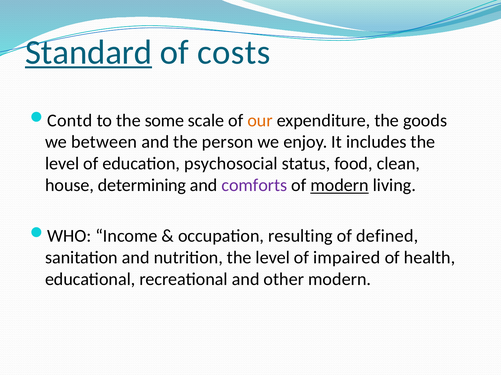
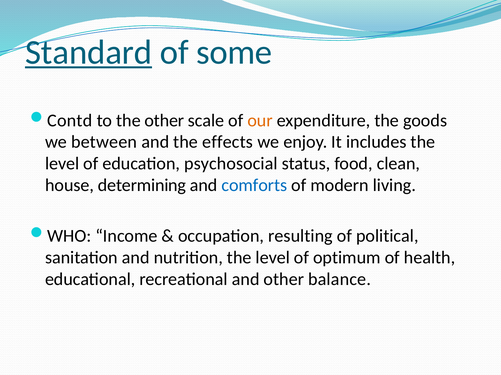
costs: costs -> some (234, 53)
the some: some -> other (164, 121)
person: person -> effects (228, 142)
comforts colour: purple -> blue (254, 186)
modern underline: present -> none (340, 186)
defined: defined -> political (387, 236)
impaired: impaired -> optimum (347, 258)
other modern: modern -> balance (340, 280)
